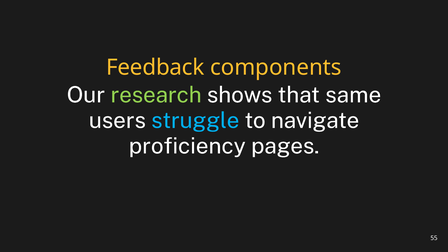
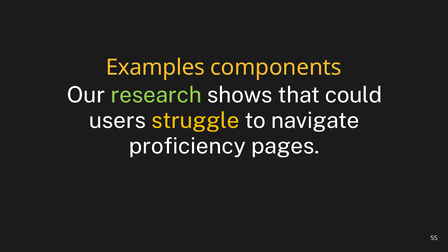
Feedback: Feedback -> Examples (155, 67)
same: same -> could (353, 95)
struggle colour: light blue -> yellow (195, 121)
